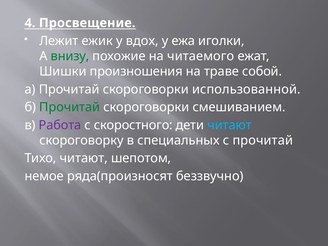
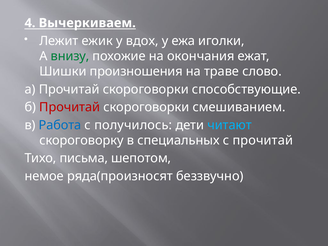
Просвещение: Просвещение -> Вычеркиваем (87, 23)
читаемого: читаемого -> окончания (201, 56)
собой: собой -> слово (262, 71)
использованной: использованной -> способствующие (246, 89)
Прочитай colour: green -> red (70, 107)
Работа colour: purple -> blue (60, 125)
скоростного: скоростного -> получилось (133, 125)
Тихо читают: читают -> письма (84, 158)
